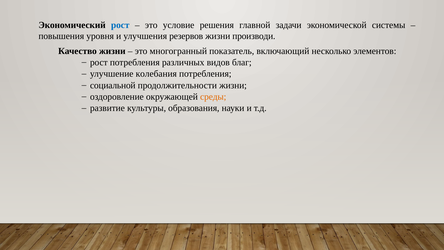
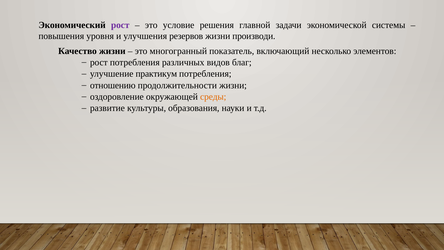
рост colour: blue -> purple (120, 25)
колебания: колебания -> практикум (156, 74)
социальной: социальной -> отношению (113, 85)
